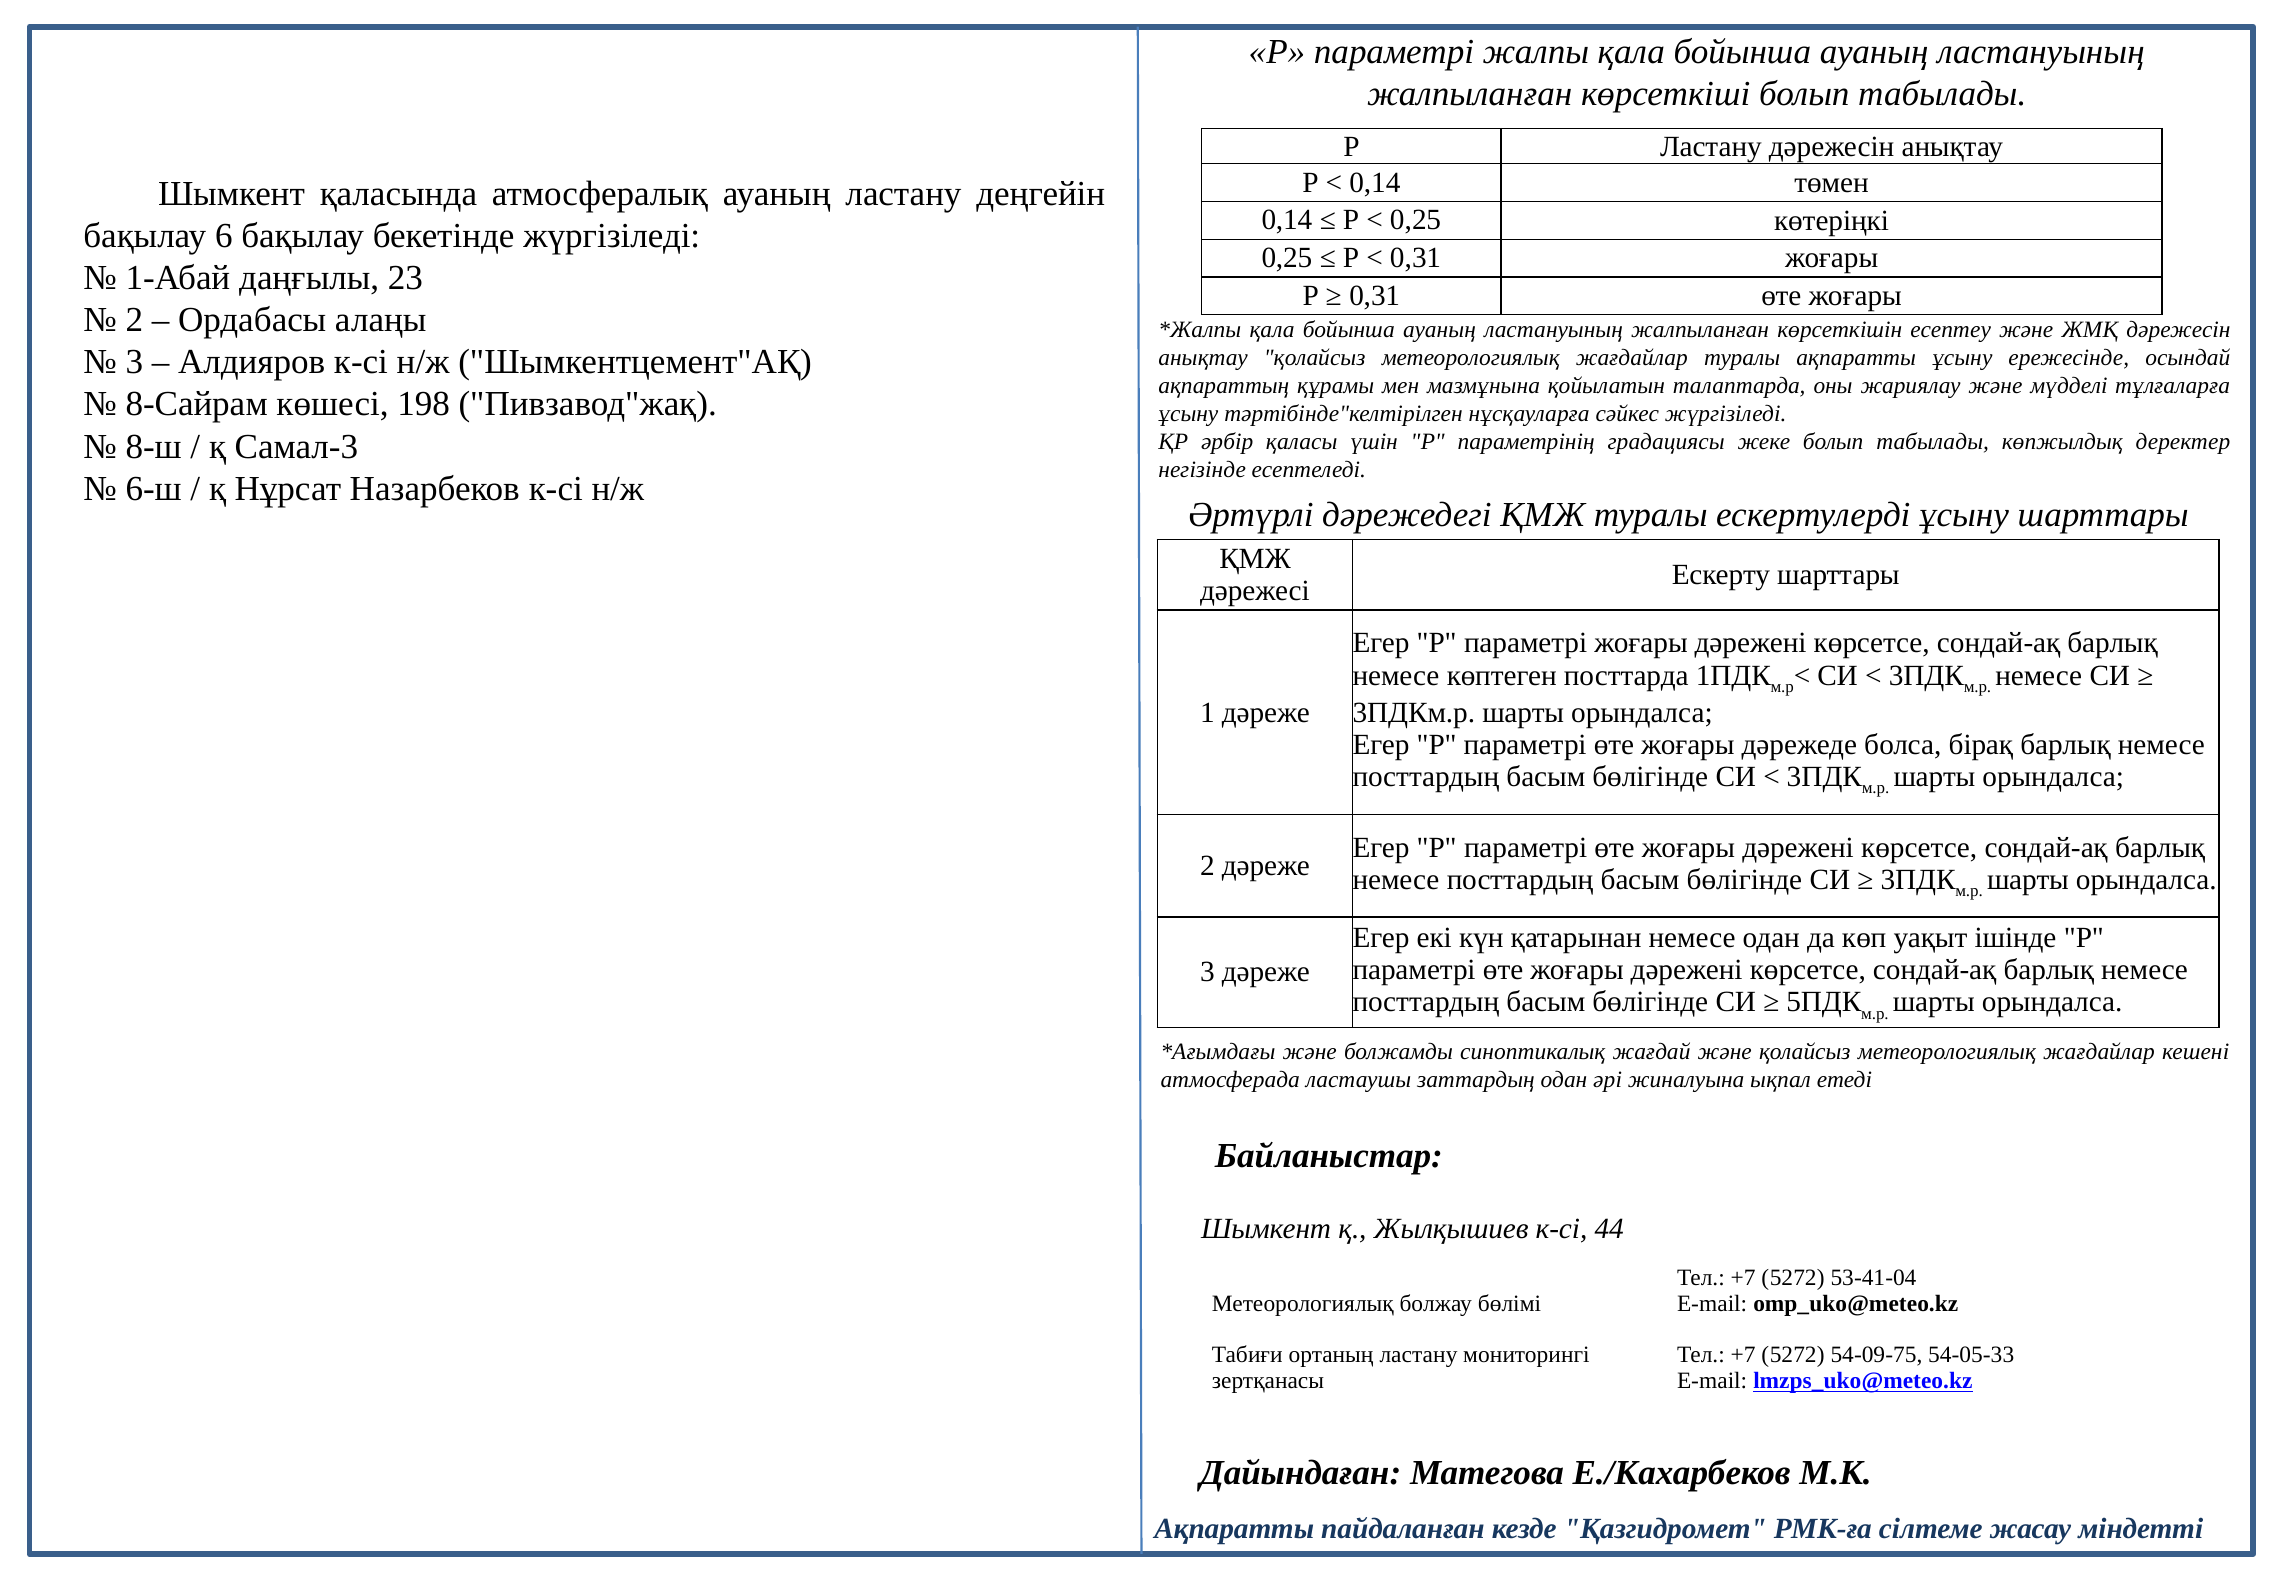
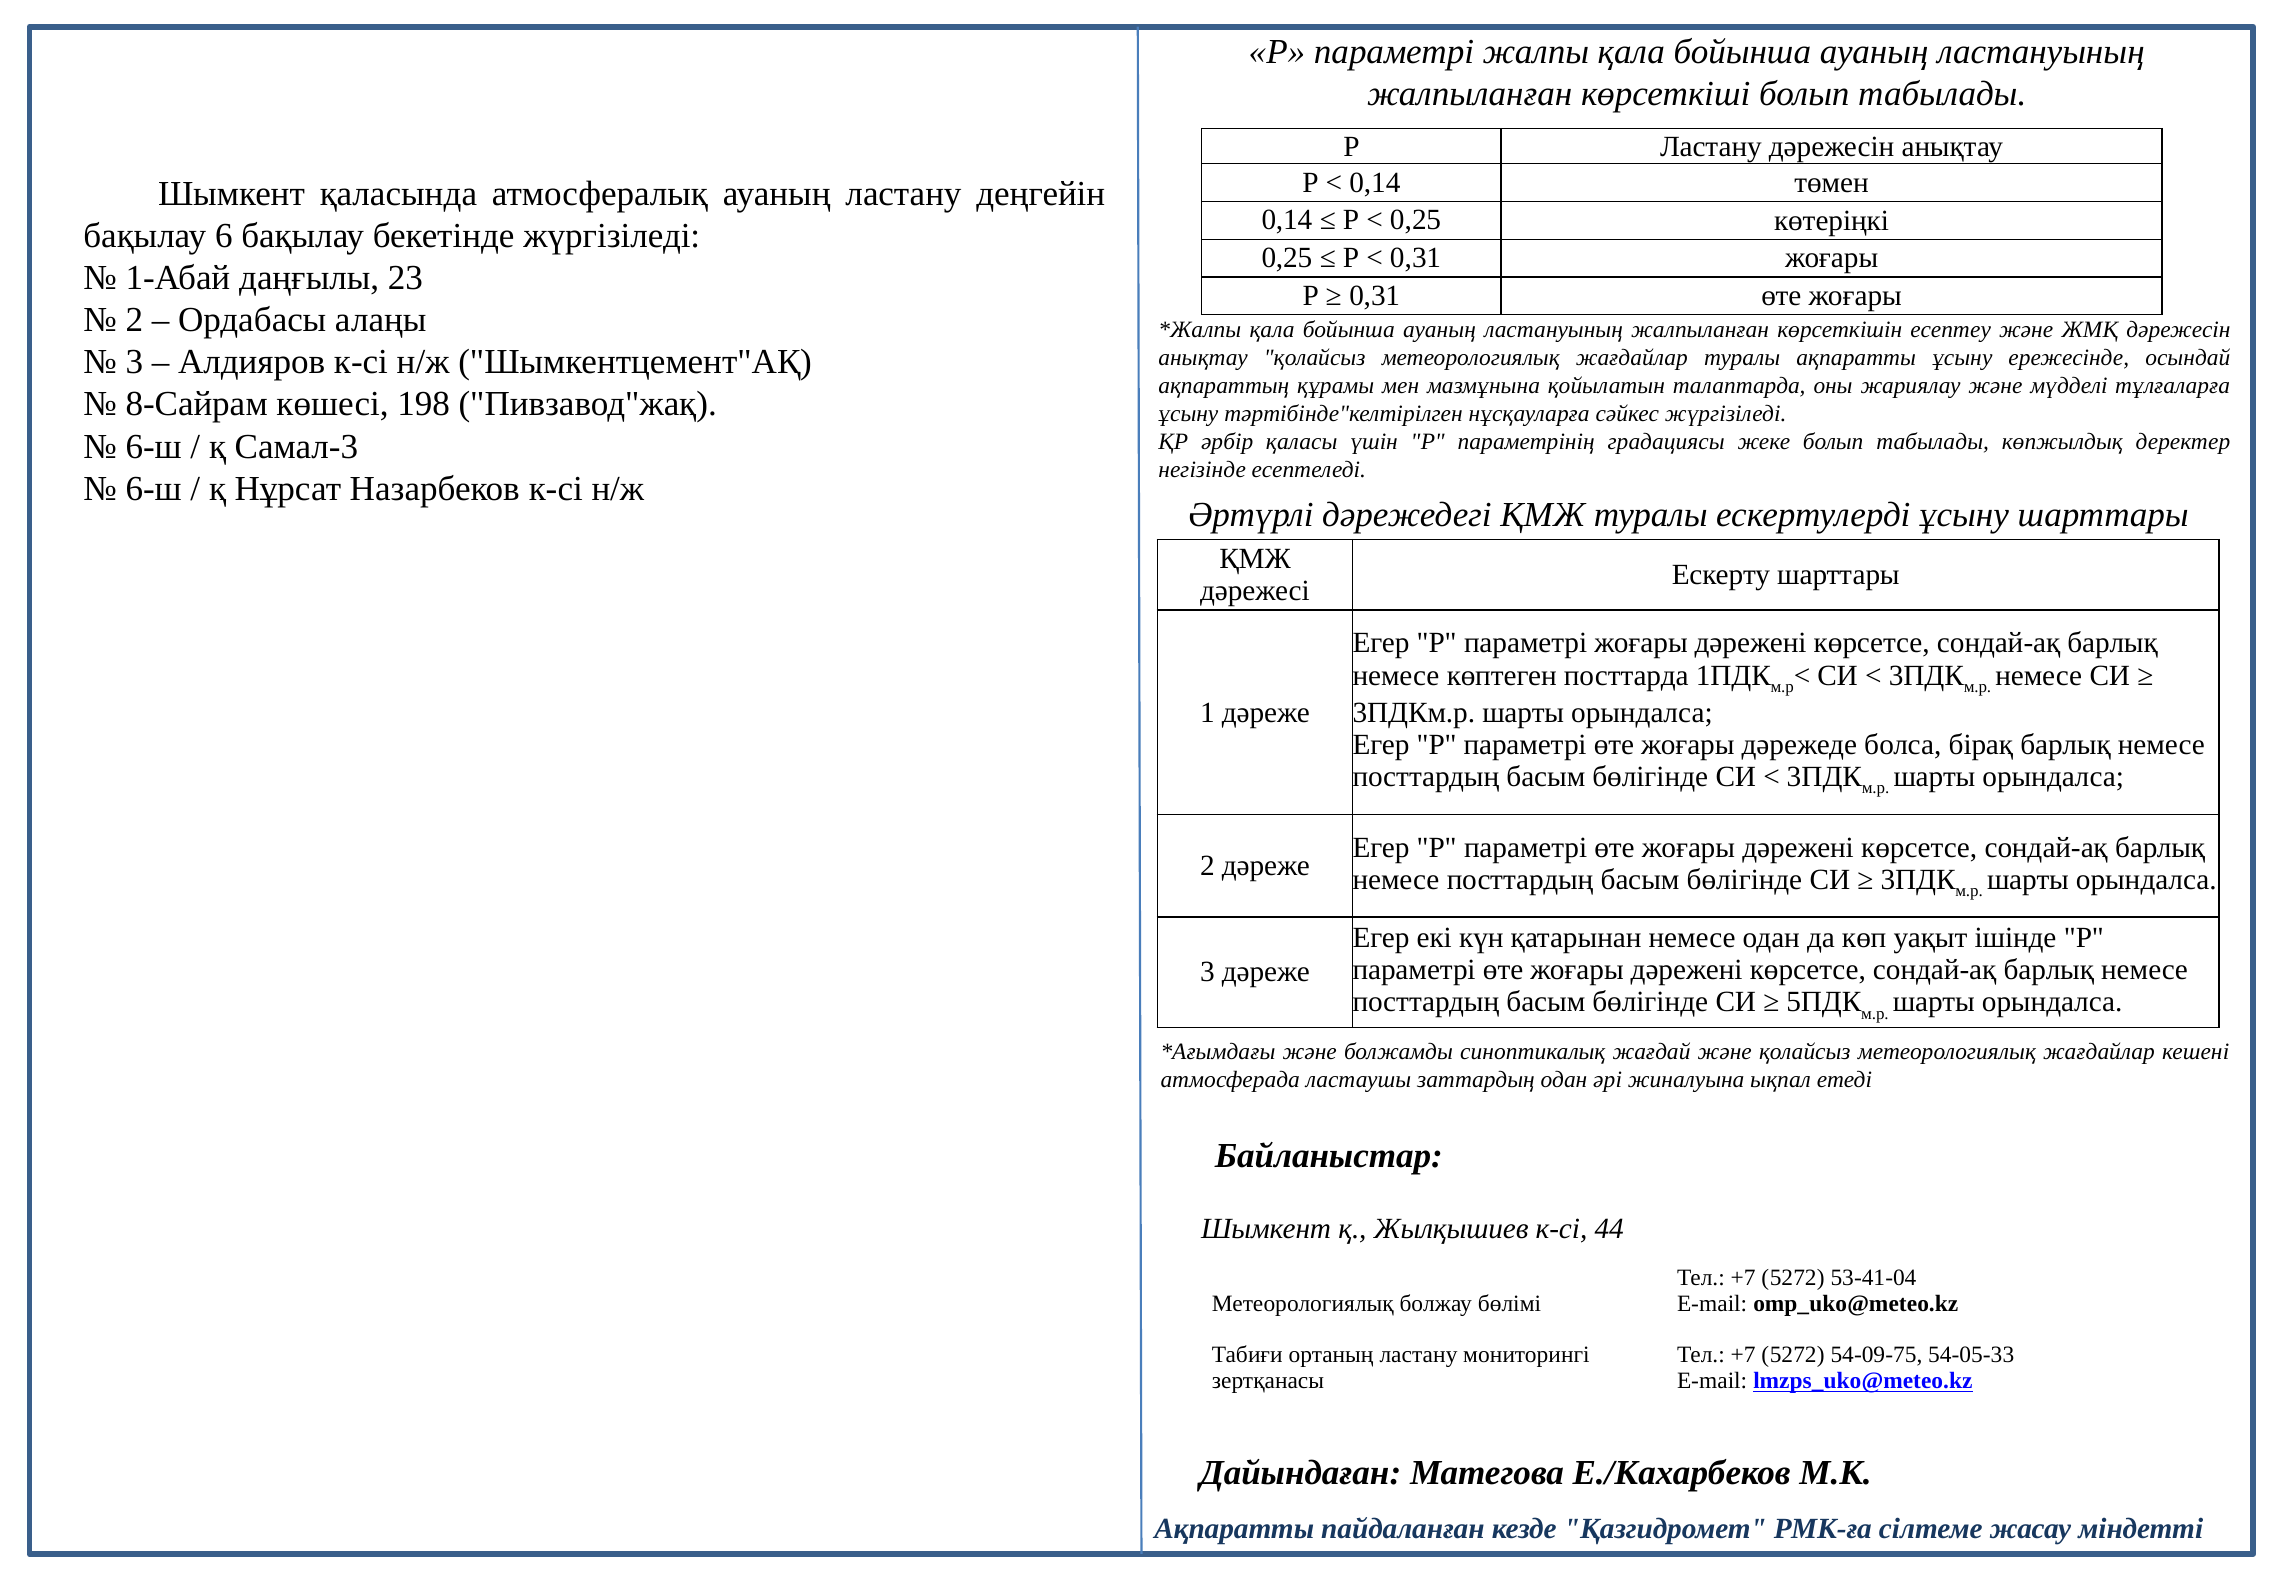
8-ш: 8-ш -> 6-ш (154, 446)
